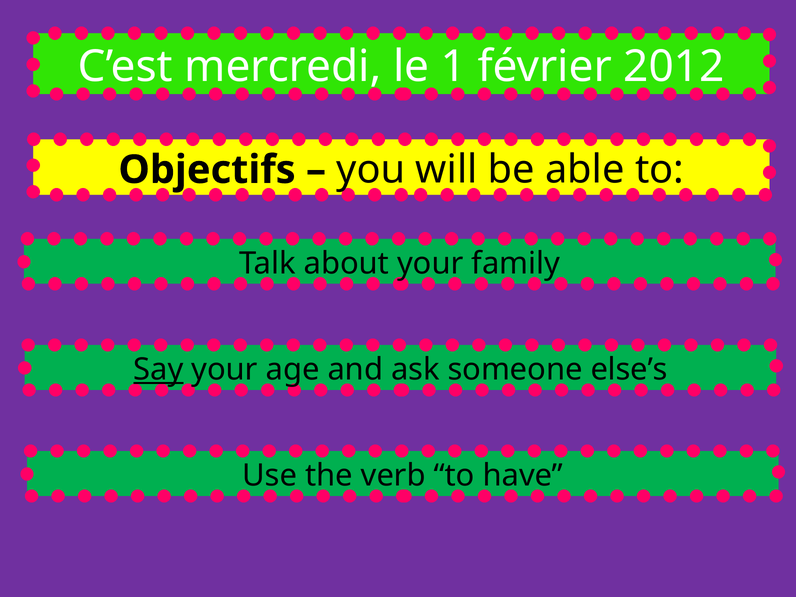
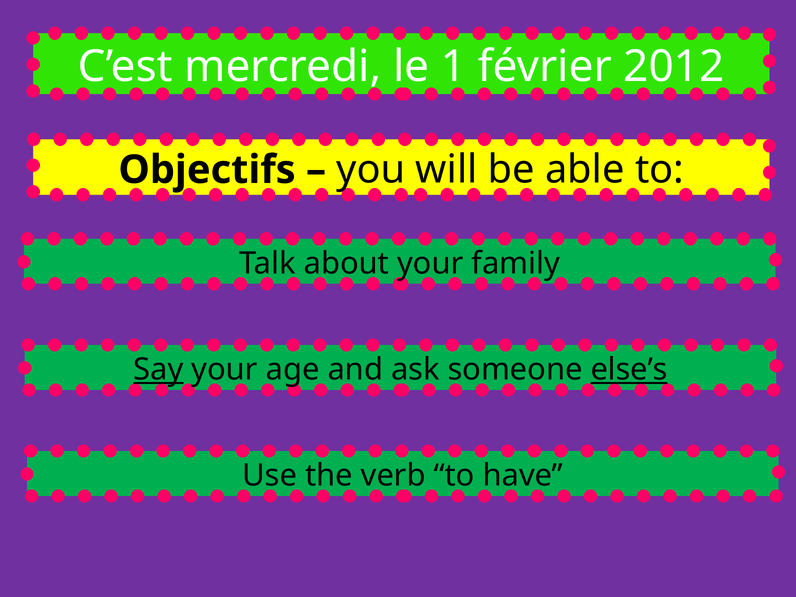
else’s underline: none -> present (629, 370)
